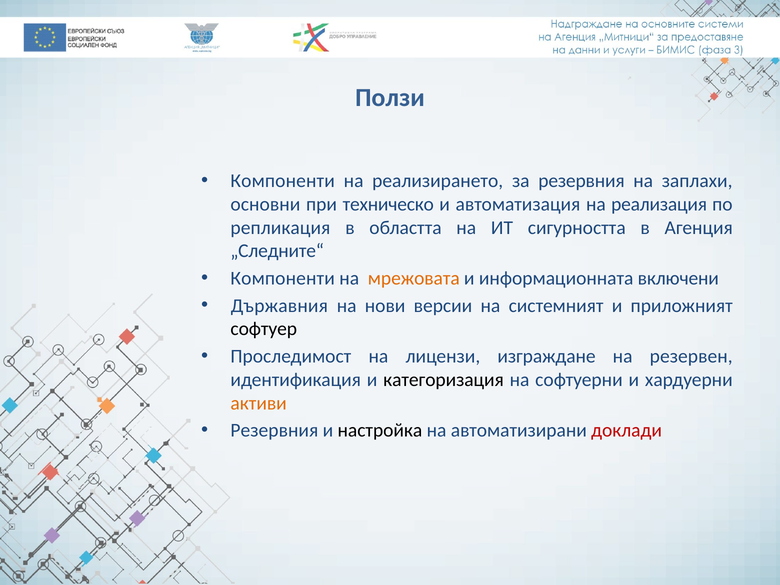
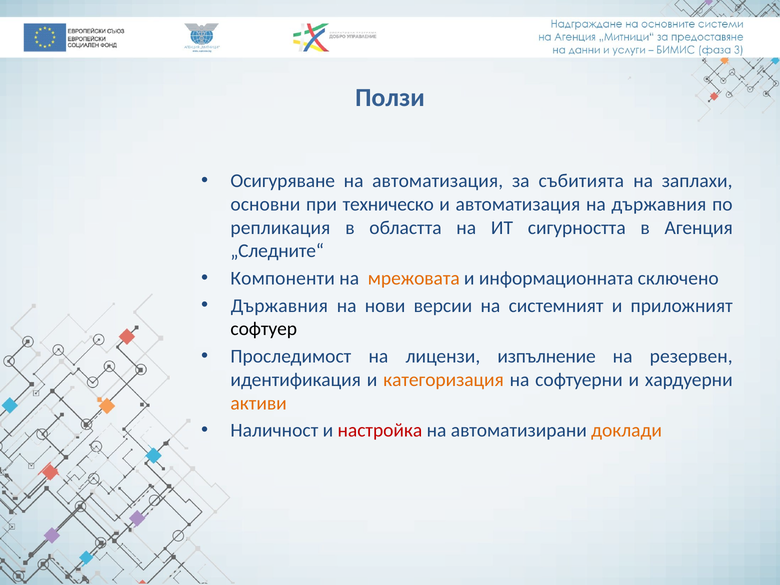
Компоненти: Компоненти -> Осигуряване (283, 181)
на реализирането: реализирането -> автоматизация (438, 181)
за резервния: резервния -> събитията (581, 181)
на реализация: реализация -> държавния (659, 204)
включени: включени -> сключено (678, 278)
изграждане: изграждане -> изпълнение (547, 356)
категоризация colour: black -> orange (444, 380)
Резервния: Резервния -> Наличност (274, 430)
настройка colour: black -> red (380, 430)
доклади colour: red -> orange (627, 430)
